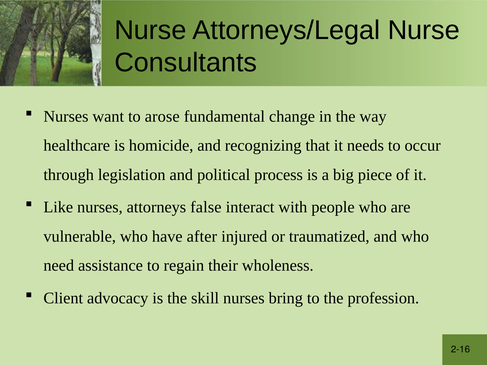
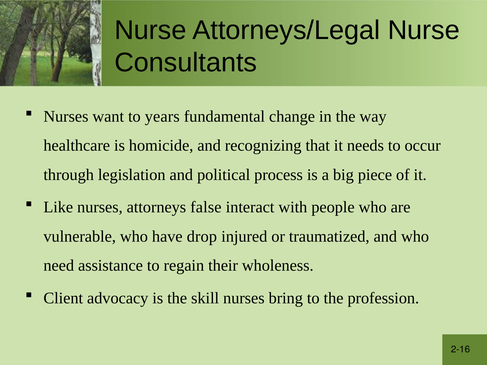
arose: arose -> years (162, 116)
after: after -> drop (202, 237)
